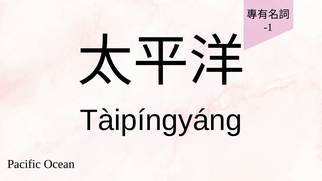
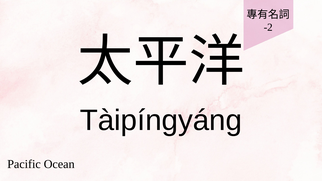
-1: -1 -> -2 (268, 27)
